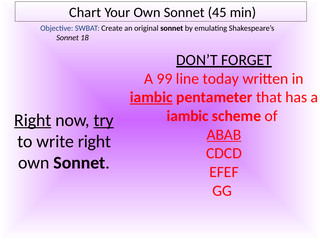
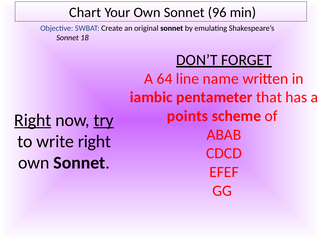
45: 45 -> 96 (217, 12)
99: 99 -> 64 (165, 79)
today: today -> name (221, 79)
iambic underline: present -> none (151, 97)
iambic: iambic -> points (187, 116)
ABAB underline: present -> none (224, 135)
